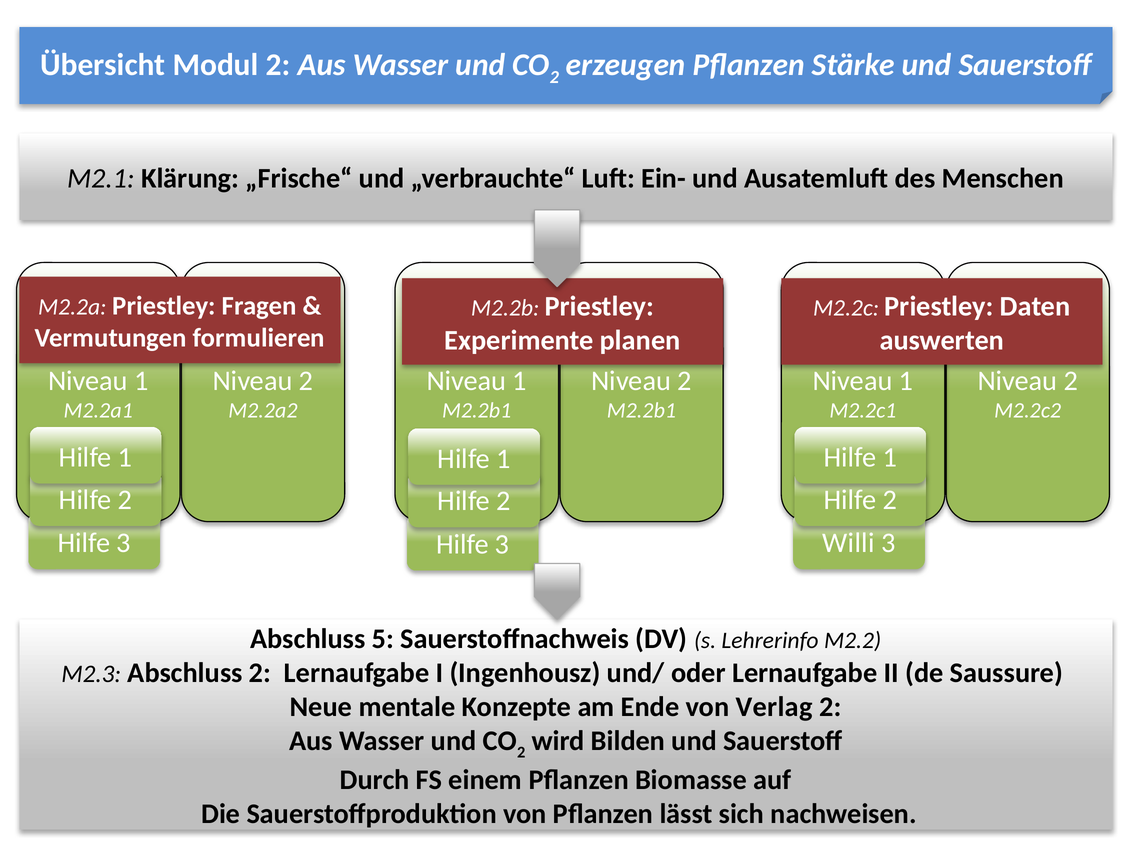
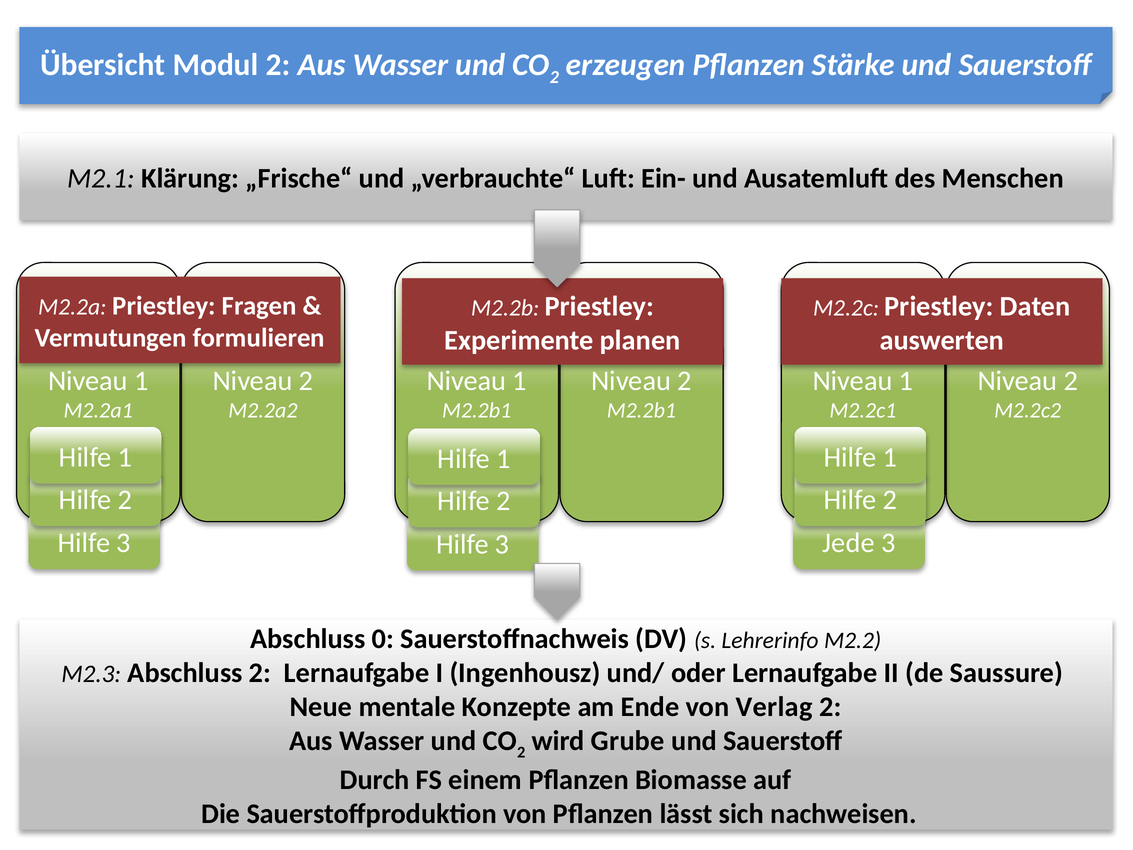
Willi: Willi -> Jede (849, 543)
5: 5 -> 0 (383, 639)
Bilden: Bilden -> Grube (628, 741)
